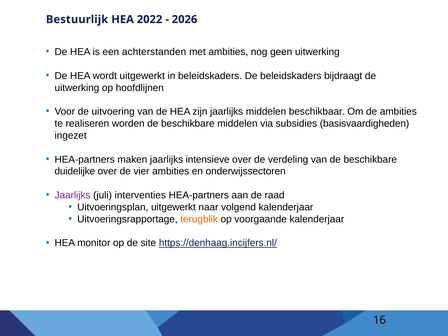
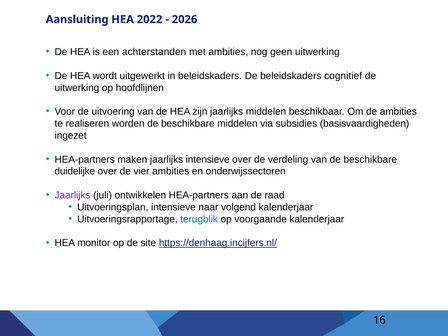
Bestuurlijk: Bestuurlijk -> Aansluiting (77, 19)
bijdraagt: bijdraagt -> cognitief (343, 76)
interventies: interventies -> ontwikkelen (140, 195)
Uitvoeringsplan uitgewerkt: uitgewerkt -> intensieve (173, 207)
terugblik colour: orange -> blue (199, 219)
